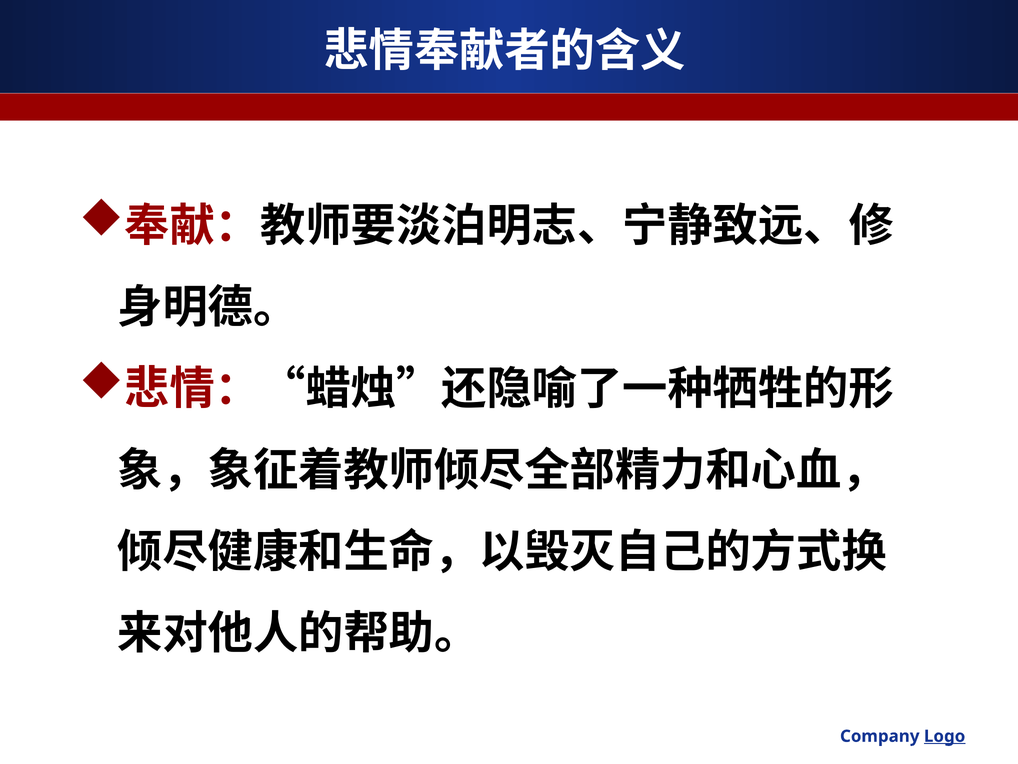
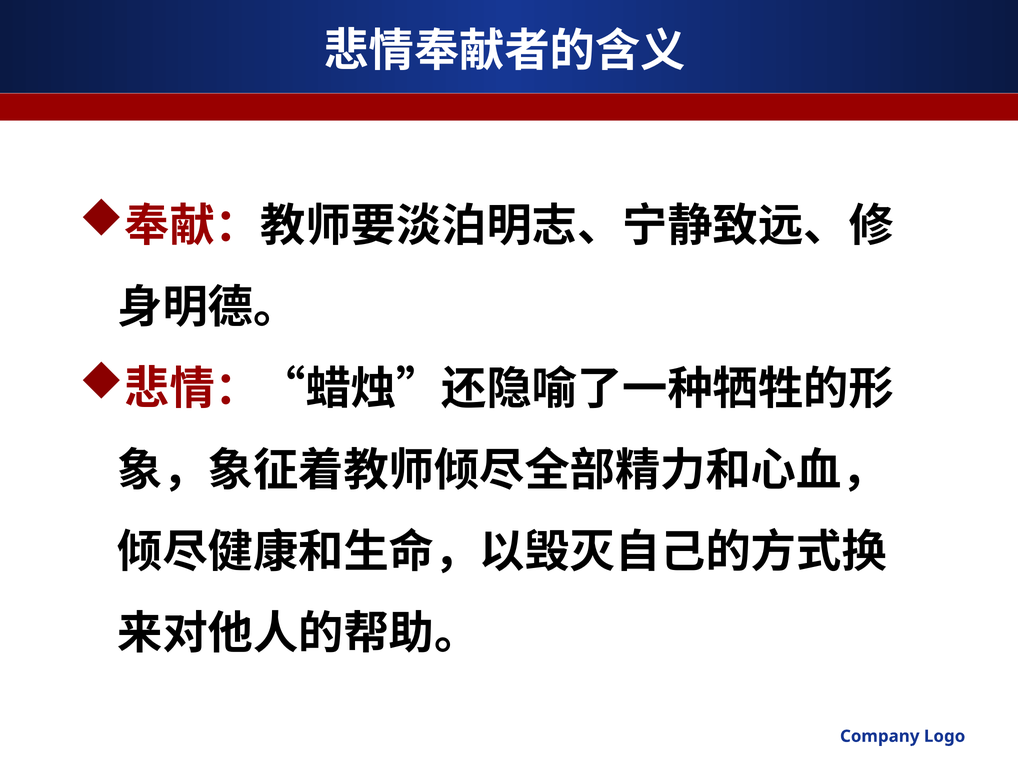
Logo underline: present -> none (945, 736)
